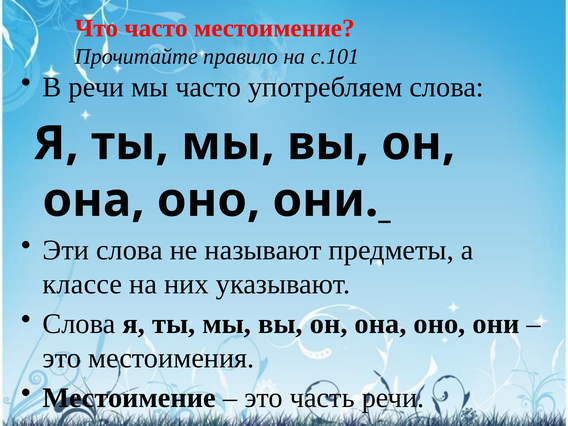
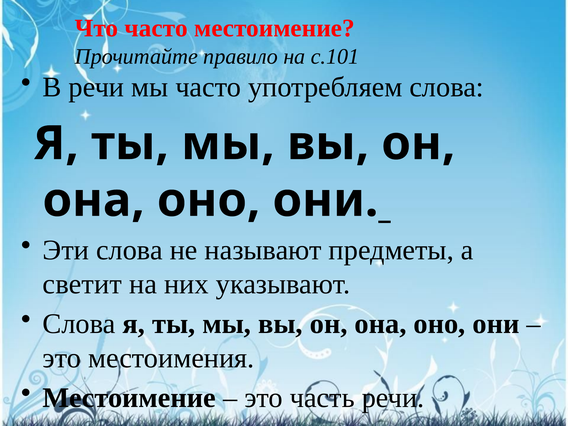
классе: классе -> светит (82, 284)
